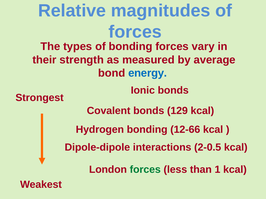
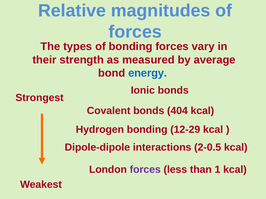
129: 129 -> 404 (177, 111)
12-66: 12-66 -> 12-29 (185, 130)
forces colour: green -> purple (145, 170)
